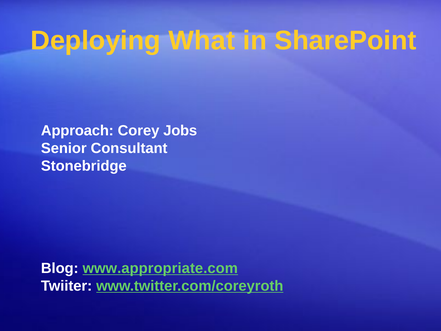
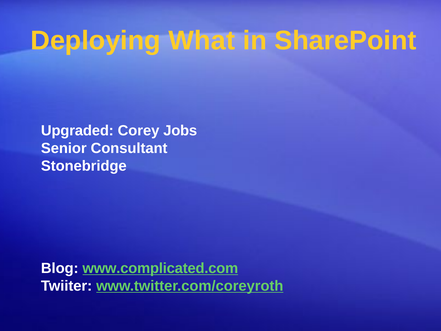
Approach: Approach -> Upgraded (77, 131)
www.appropriate.com: www.appropriate.com -> www.complicated.com (160, 268)
